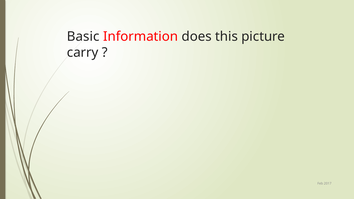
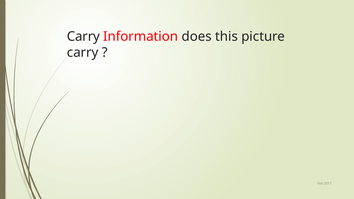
Basic: Basic -> Carry (83, 37)
